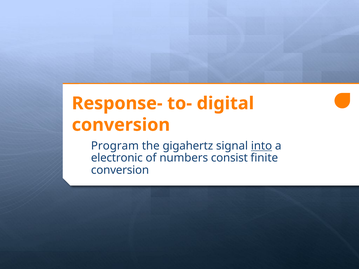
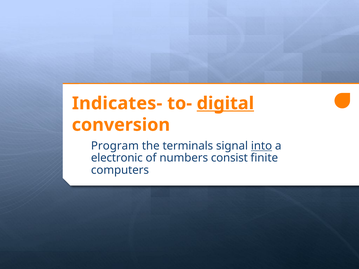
Response-: Response- -> Indicates- (117, 103)
digital underline: none -> present (225, 103)
gigahertz: gigahertz -> terminals (188, 146)
conversion: conversion -> computers (120, 170)
